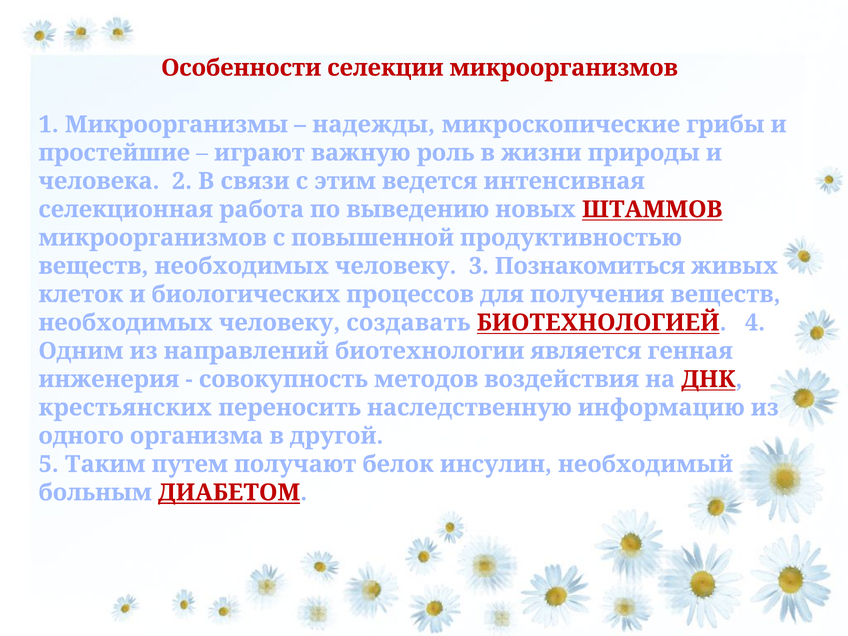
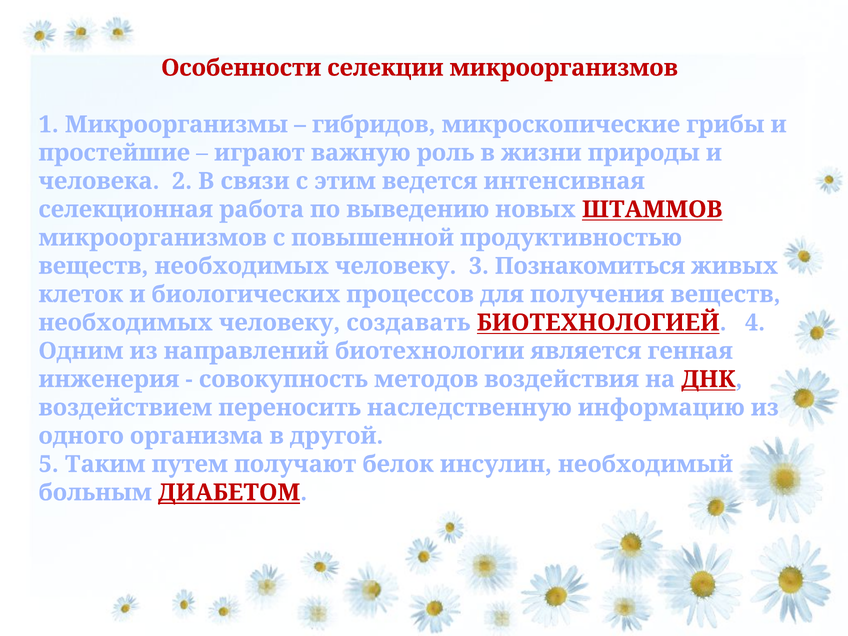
надежды: надежды -> гибридов (374, 124)
крестьянских: крестьянских -> воздействием (125, 408)
